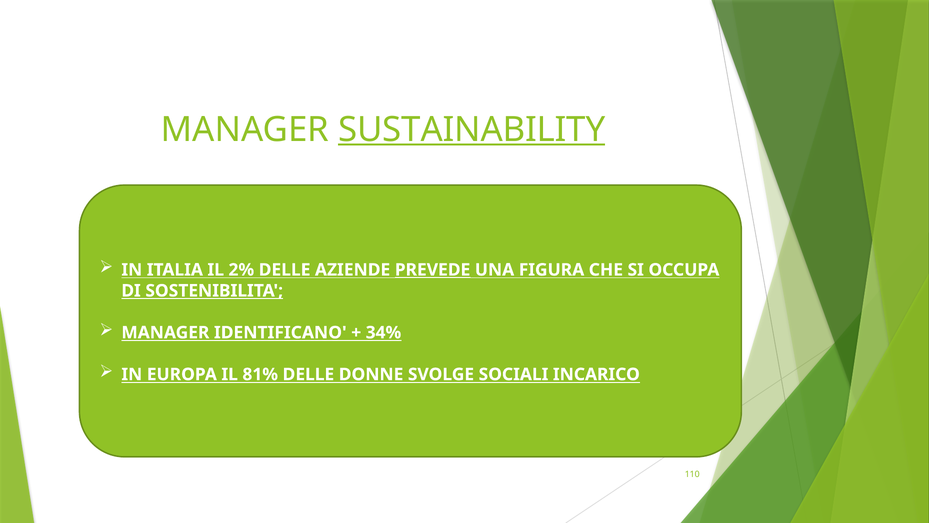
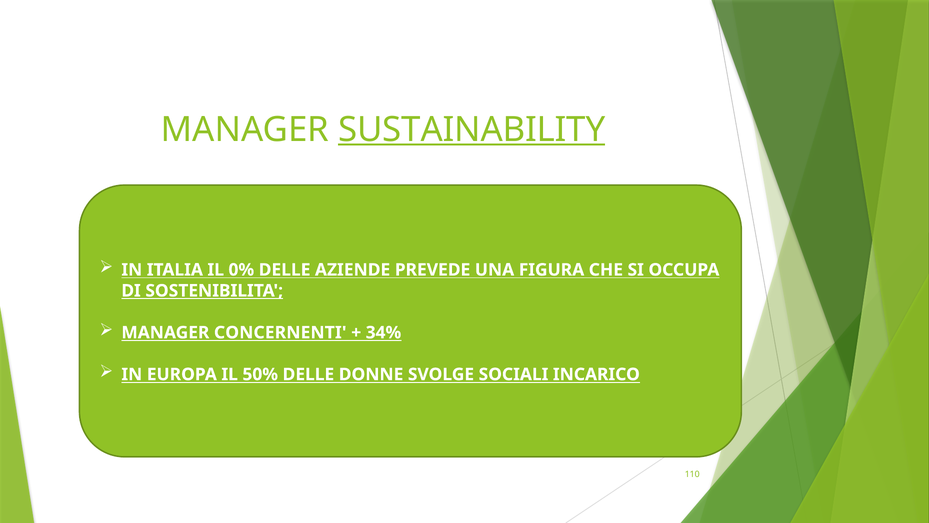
2%: 2% -> 0% (241, 270)
PREVEDE underline: present -> none (433, 270)
IDENTIFICANO: IDENTIFICANO -> CONCERNENTI (280, 332)
81%: 81% -> 50% (260, 374)
